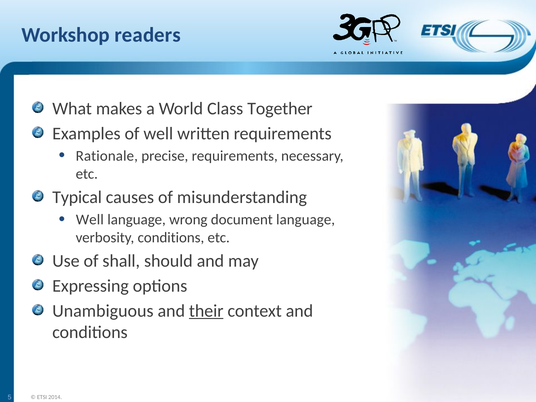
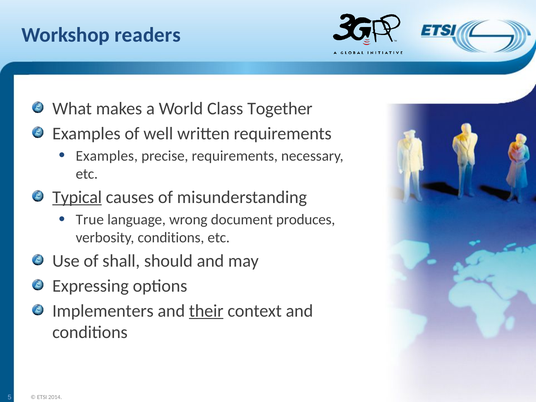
Rationale: Rationale -> Examples (107, 156)
Typical underline: none -> present (77, 197)
Well: Well -> True (90, 220)
document language: language -> produces (306, 220)
Unambiguous: Unambiguous -> Implementers (103, 311)
